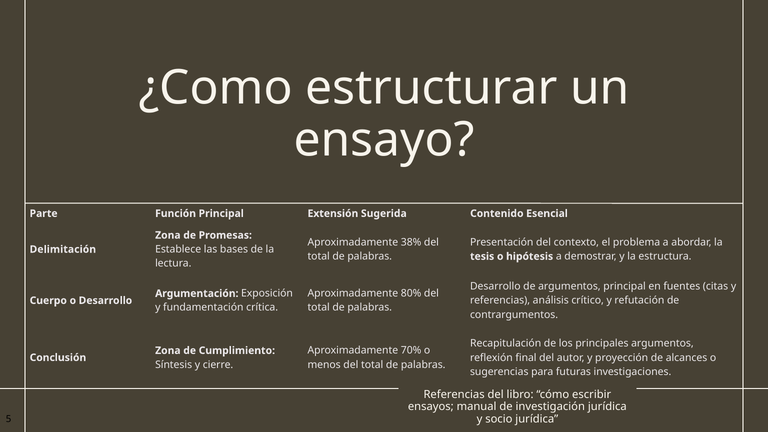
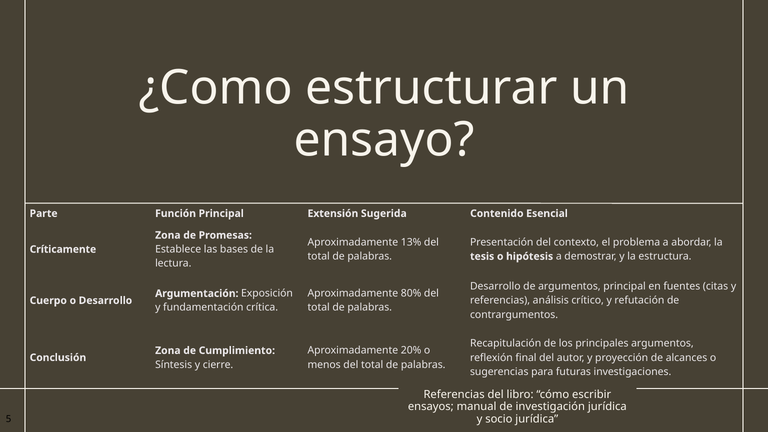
38%: 38% -> 13% (411, 242)
Delimitación: Delimitación -> Críticamente (63, 249)
70%: 70% -> 20% (411, 351)
